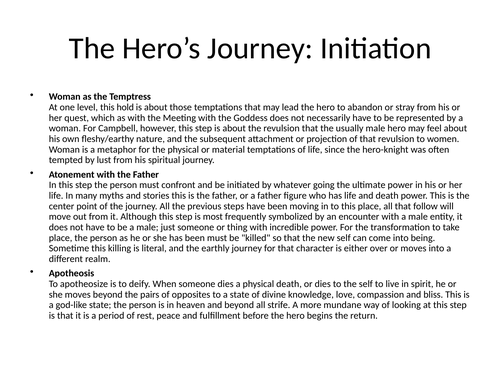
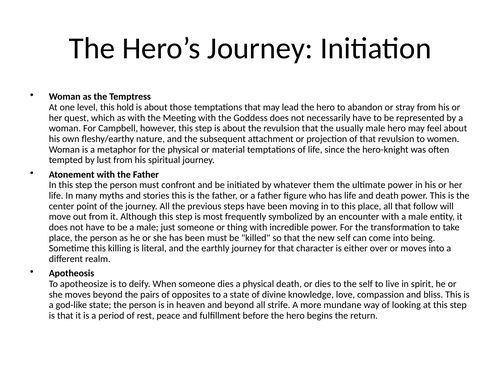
going: going -> them (324, 185)
